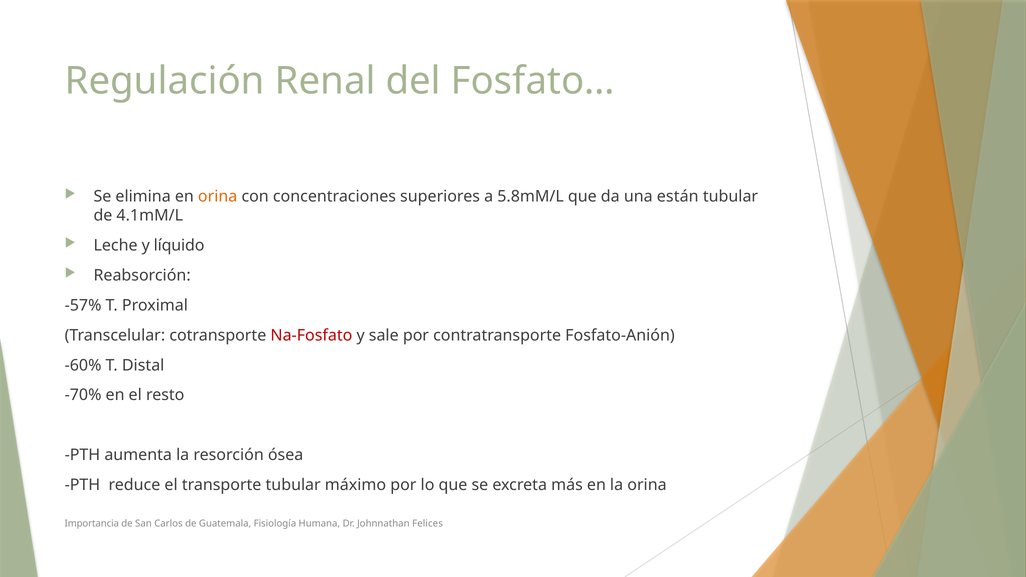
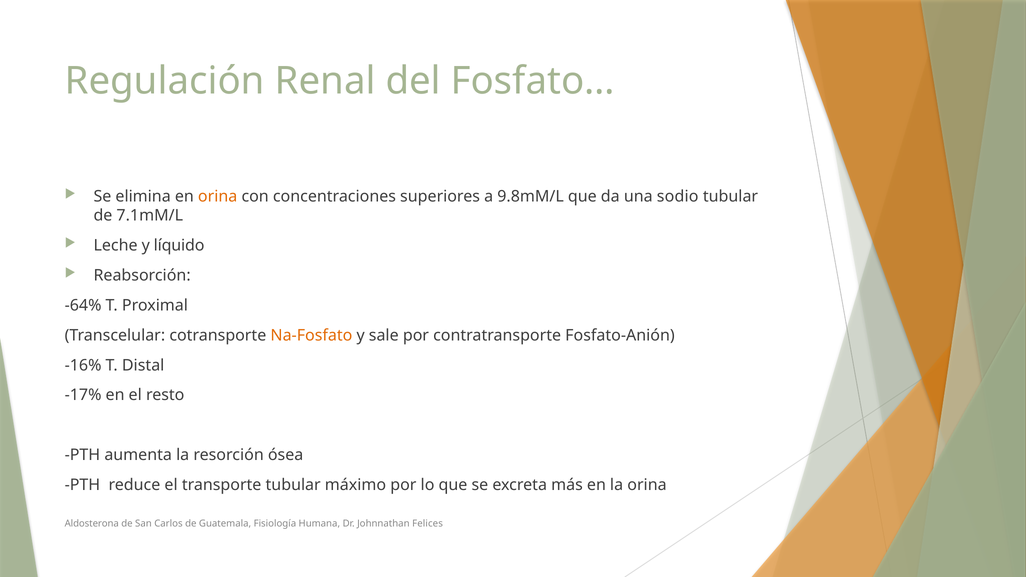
5.8mM/L: 5.8mM/L -> 9.8mM/L (531, 196)
están: están -> sodio (678, 196)
4.1mM/L: 4.1mM/L -> 7.1mM/L (150, 216)
-57%: -57% -> -64% (83, 305)
Na-Fosfato colour: red -> orange (311, 335)
-60%: -60% -> -16% (83, 365)
-70%: -70% -> -17% (83, 395)
Importancia: Importancia -> Aldosterona (92, 524)
